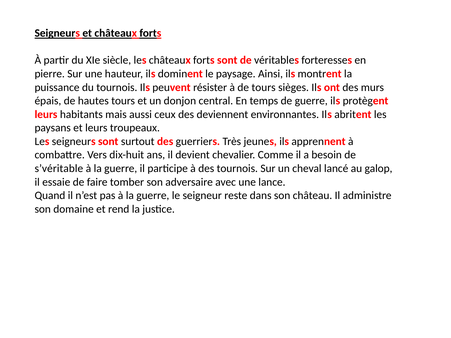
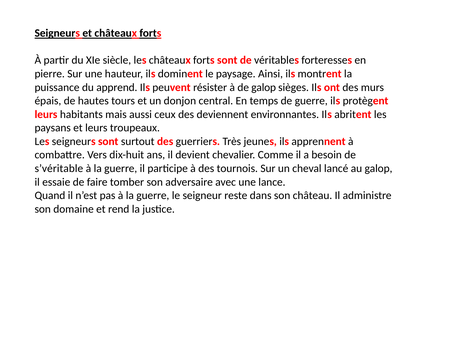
du tournois: tournois -> apprend (117, 87)
de tours: tours -> galop (264, 87)
